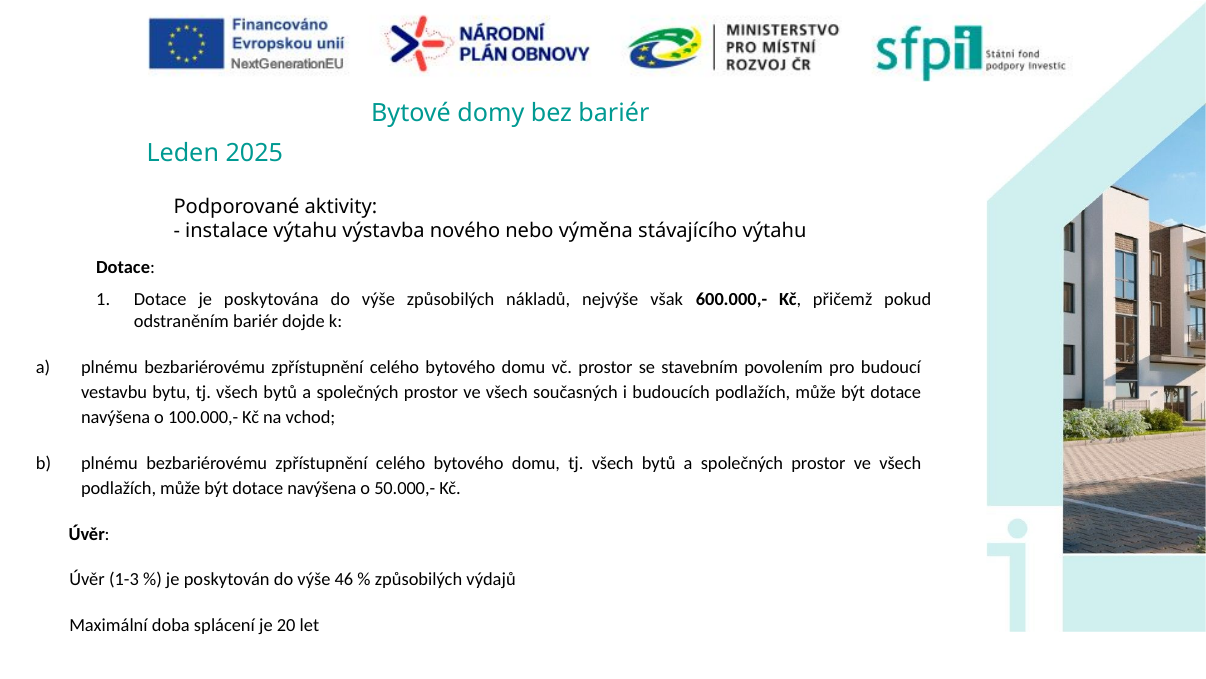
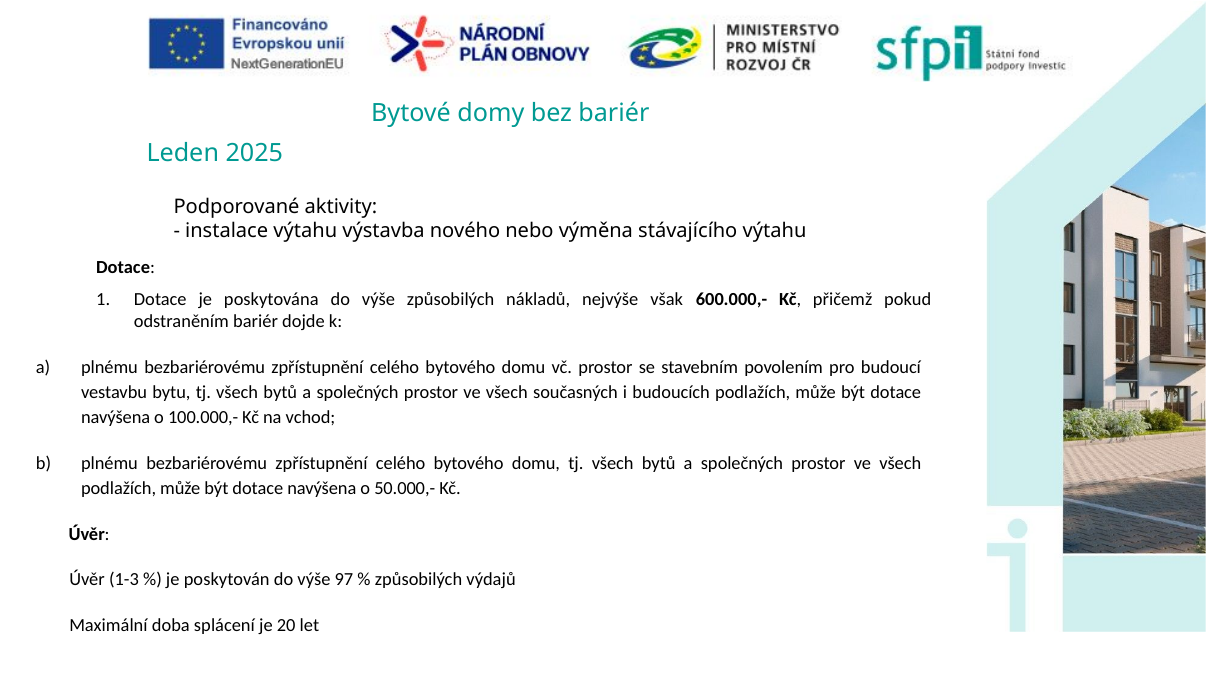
46: 46 -> 97 (344, 579)
